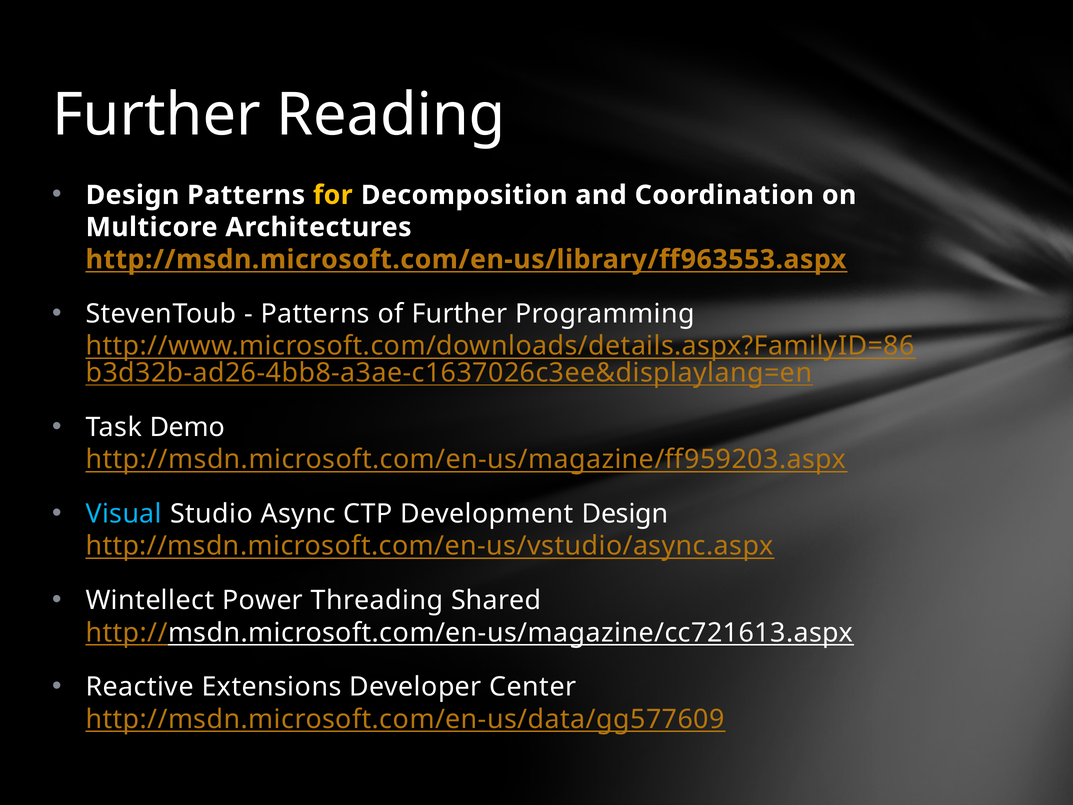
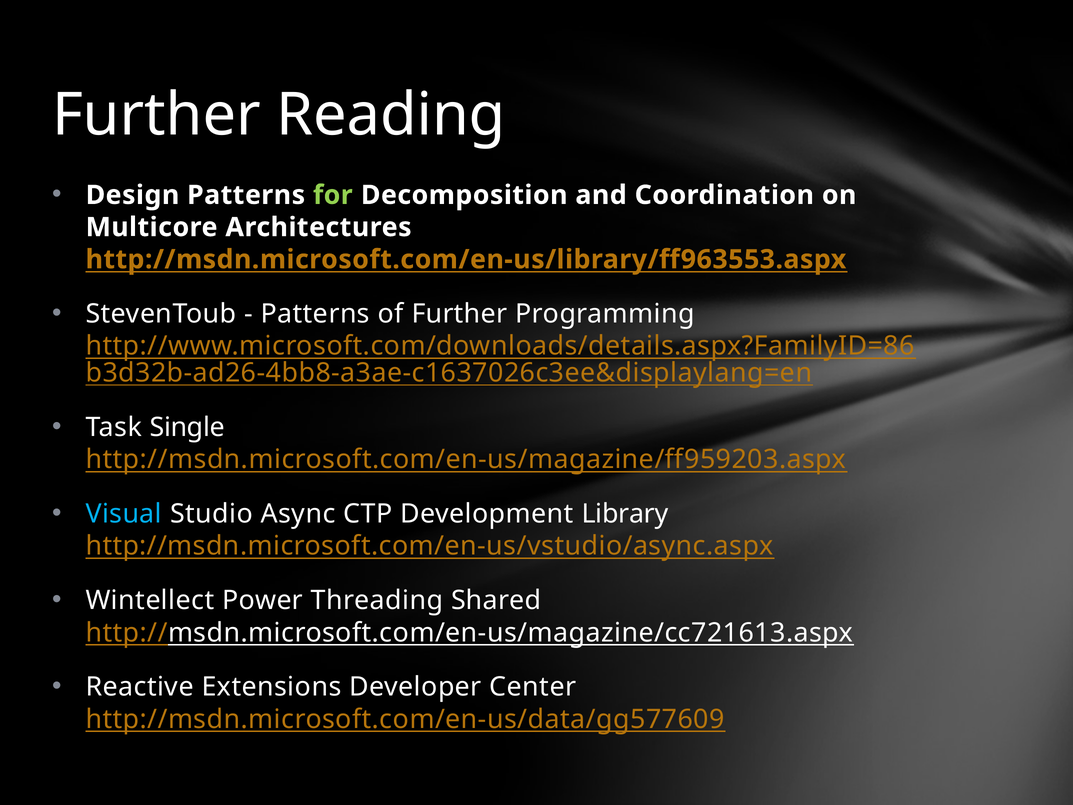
for colour: yellow -> light green (333, 195)
Demo: Demo -> Single (187, 427)
Development Design: Design -> Library (625, 514)
